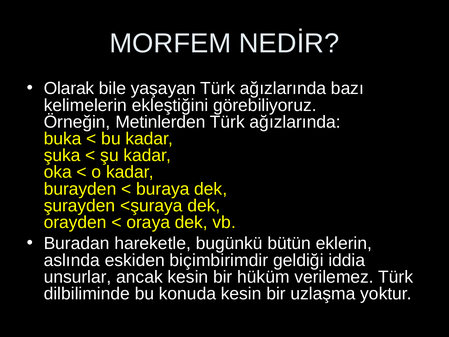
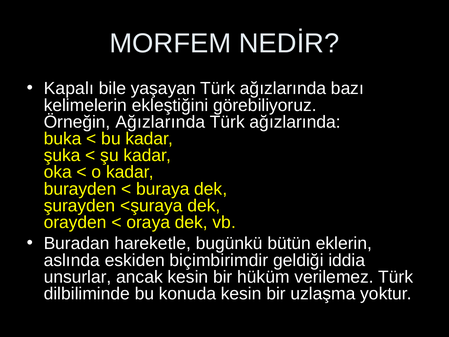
Olarak: Olarak -> Kapalı (69, 88)
Örneğin Metinlerden: Metinlerden -> Ağızlarında (160, 122)
